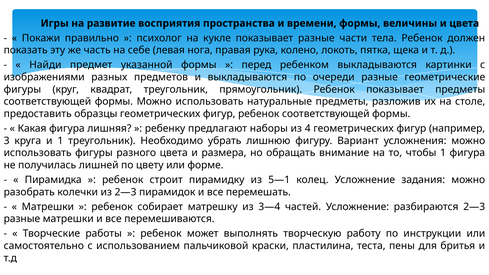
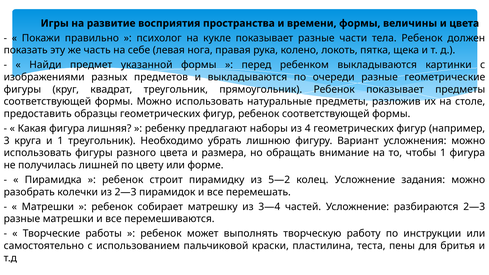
5—1: 5—1 -> 5—2 (279, 180)
